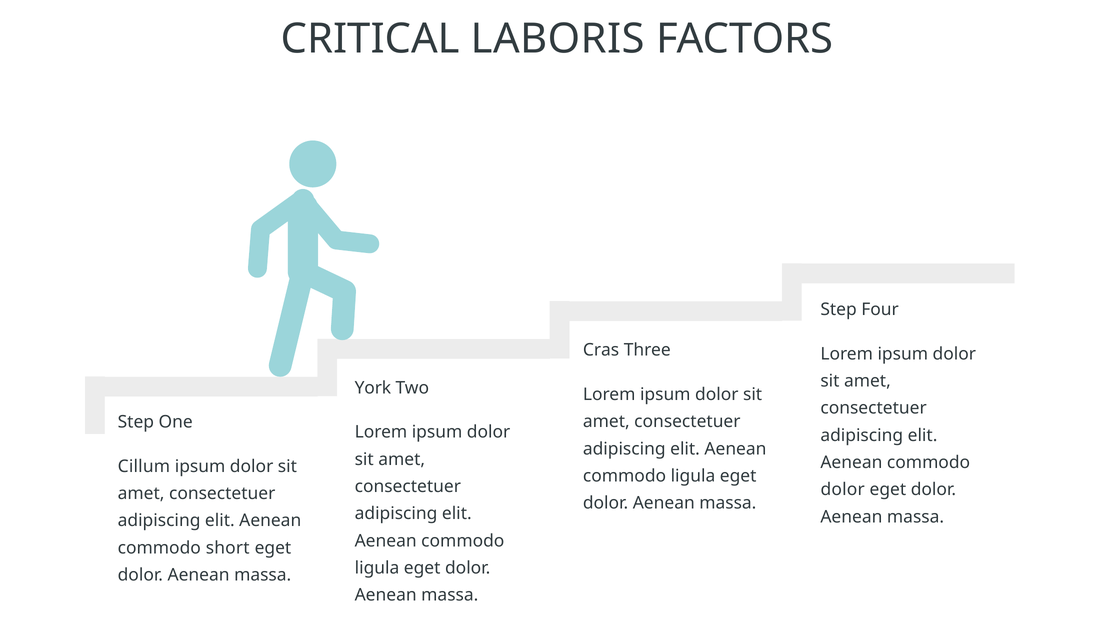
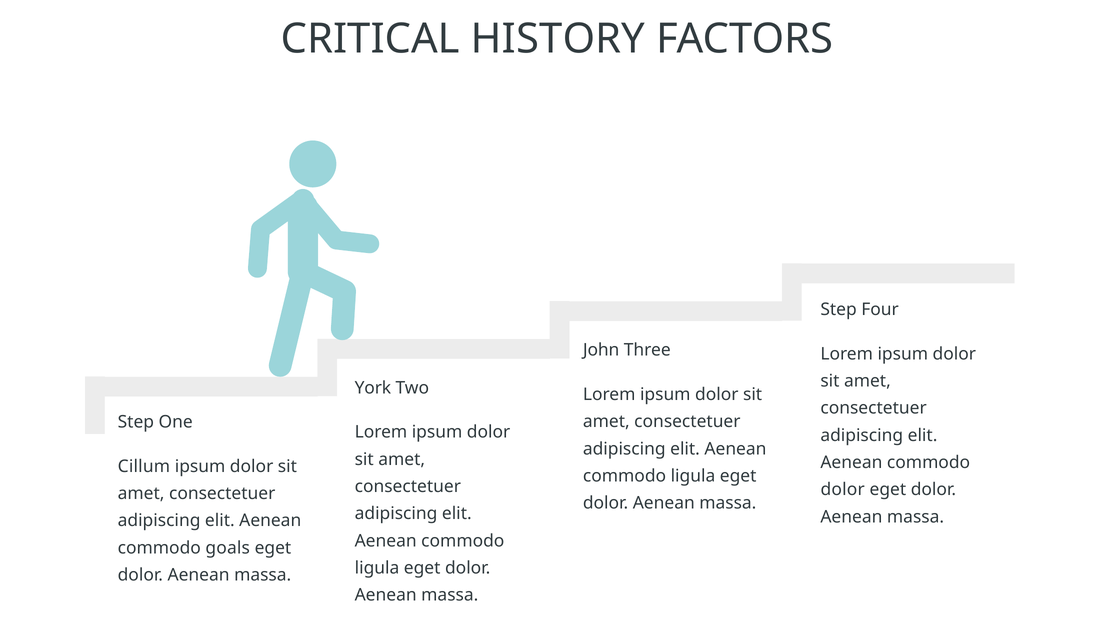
LABORIS: LABORIS -> HISTORY (558, 39)
Cras: Cras -> John (601, 350)
short: short -> goals (228, 548)
